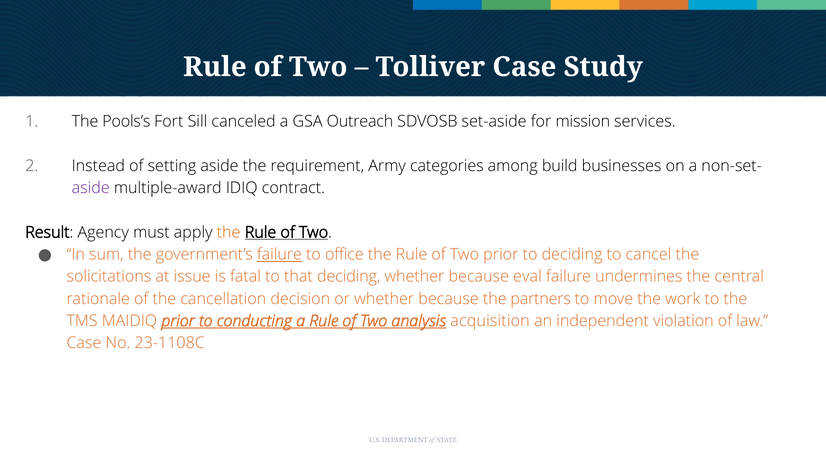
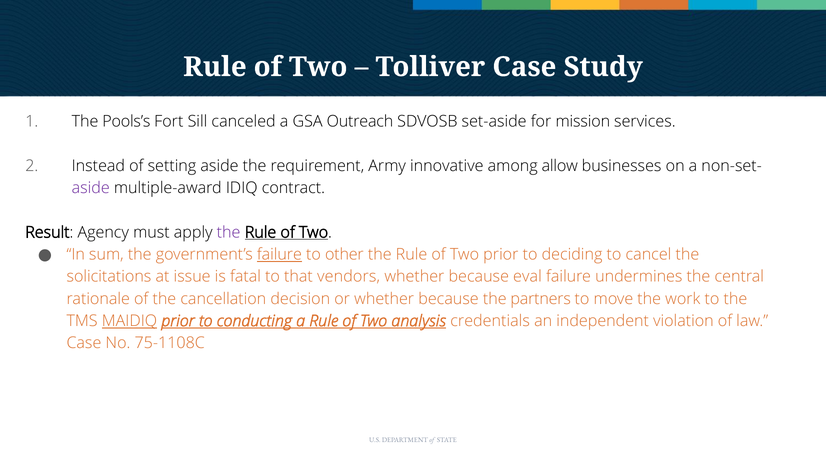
categories: categories -> innovative (447, 166)
build: build -> allow (560, 166)
the colour: orange -> purple (229, 232)
office: office -> other (344, 254)
that deciding: deciding -> vendors (349, 276)
MAIDIQ underline: none -> present (129, 321)
acquisition: acquisition -> credentials (490, 321)
23-1108C: 23-1108C -> 75-1108C (170, 343)
